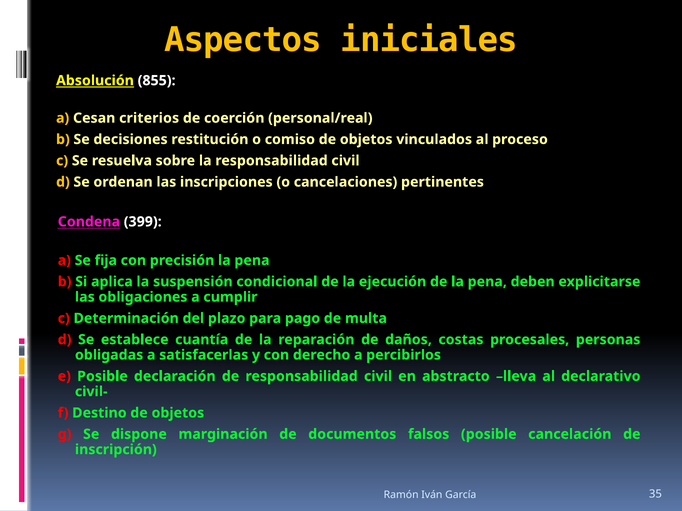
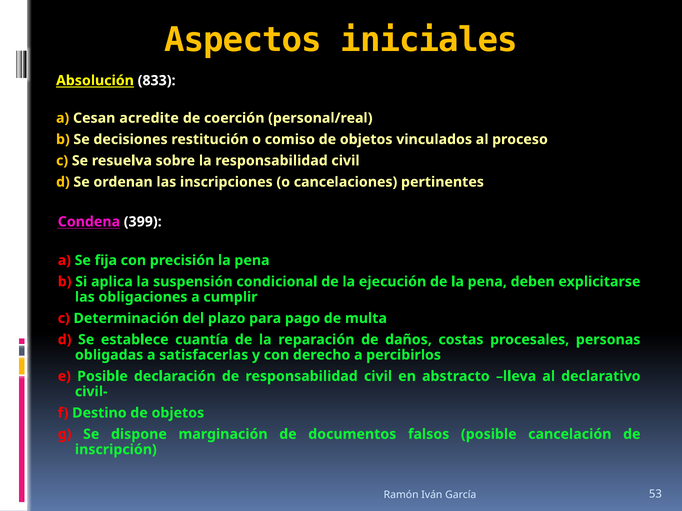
855: 855 -> 833 (157, 81)
criterios: criterios -> acredite (149, 118)
35: 35 -> 53 (655, 495)
